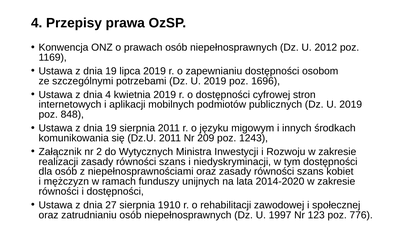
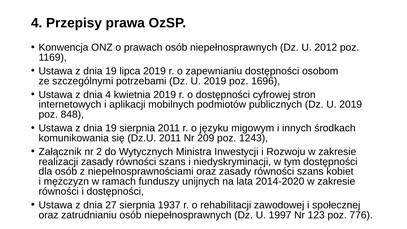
1910: 1910 -> 1937 (169, 205)
